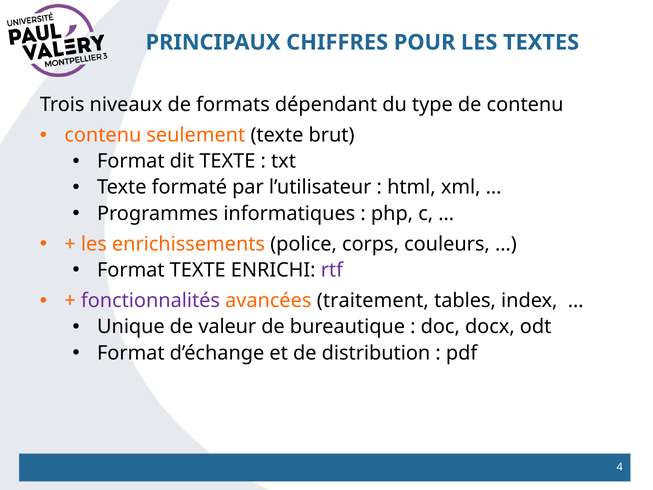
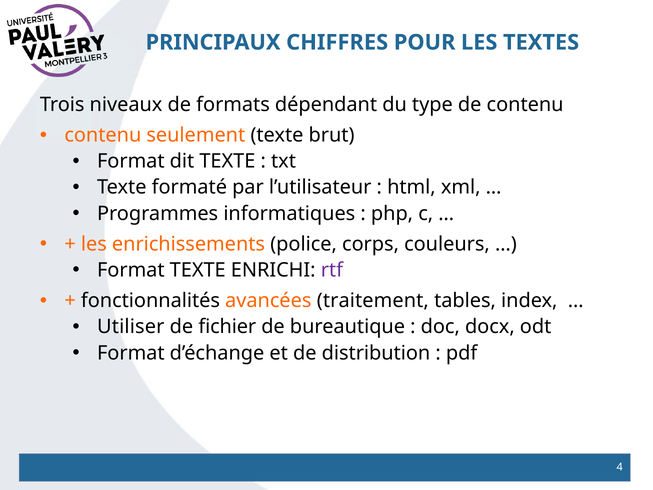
fonctionnalités colour: purple -> black (150, 301)
Unique: Unique -> Utiliser (131, 327)
valeur: valeur -> fichier (227, 327)
